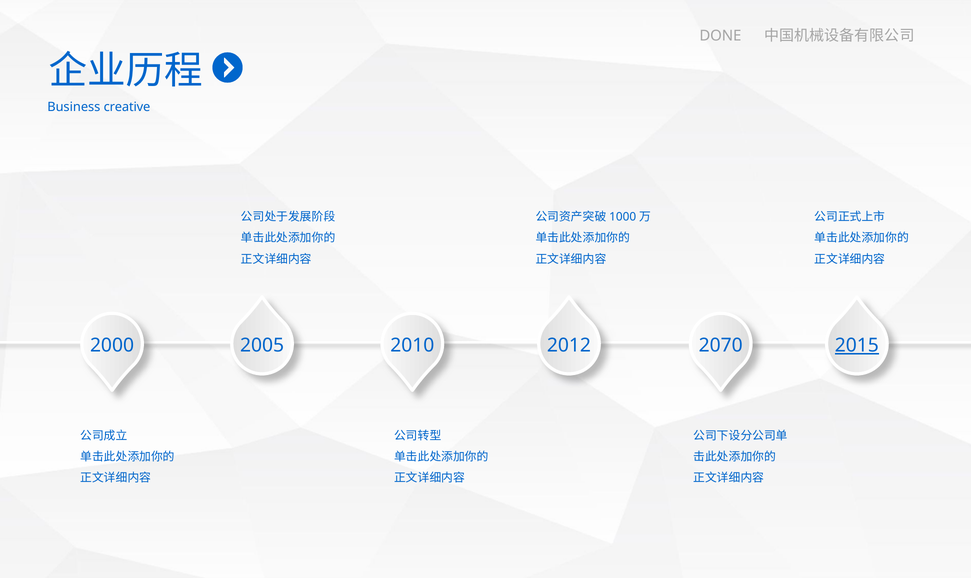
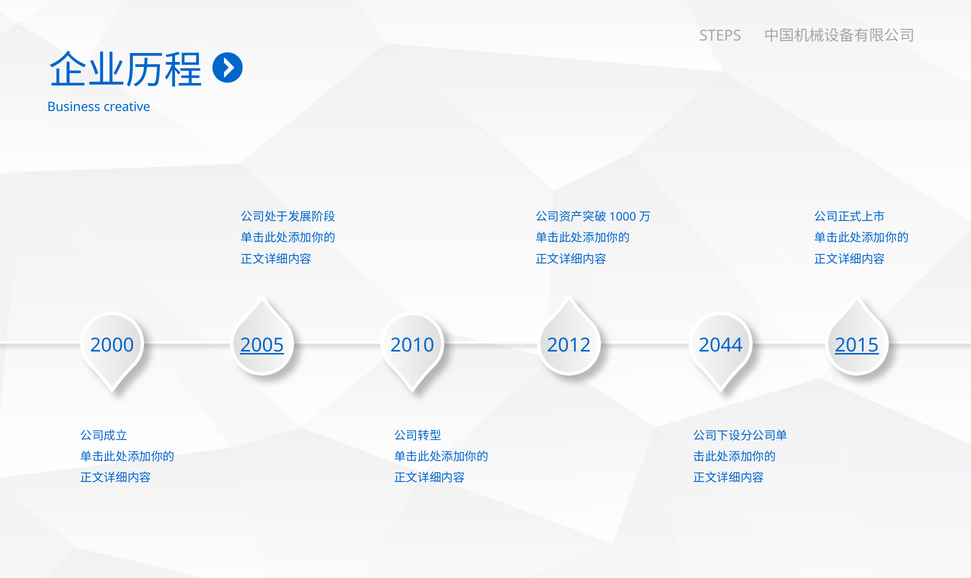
DONE: DONE -> STEPS (720, 36)
2005 underline: none -> present (262, 346)
2070: 2070 -> 2044 (721, 346)
